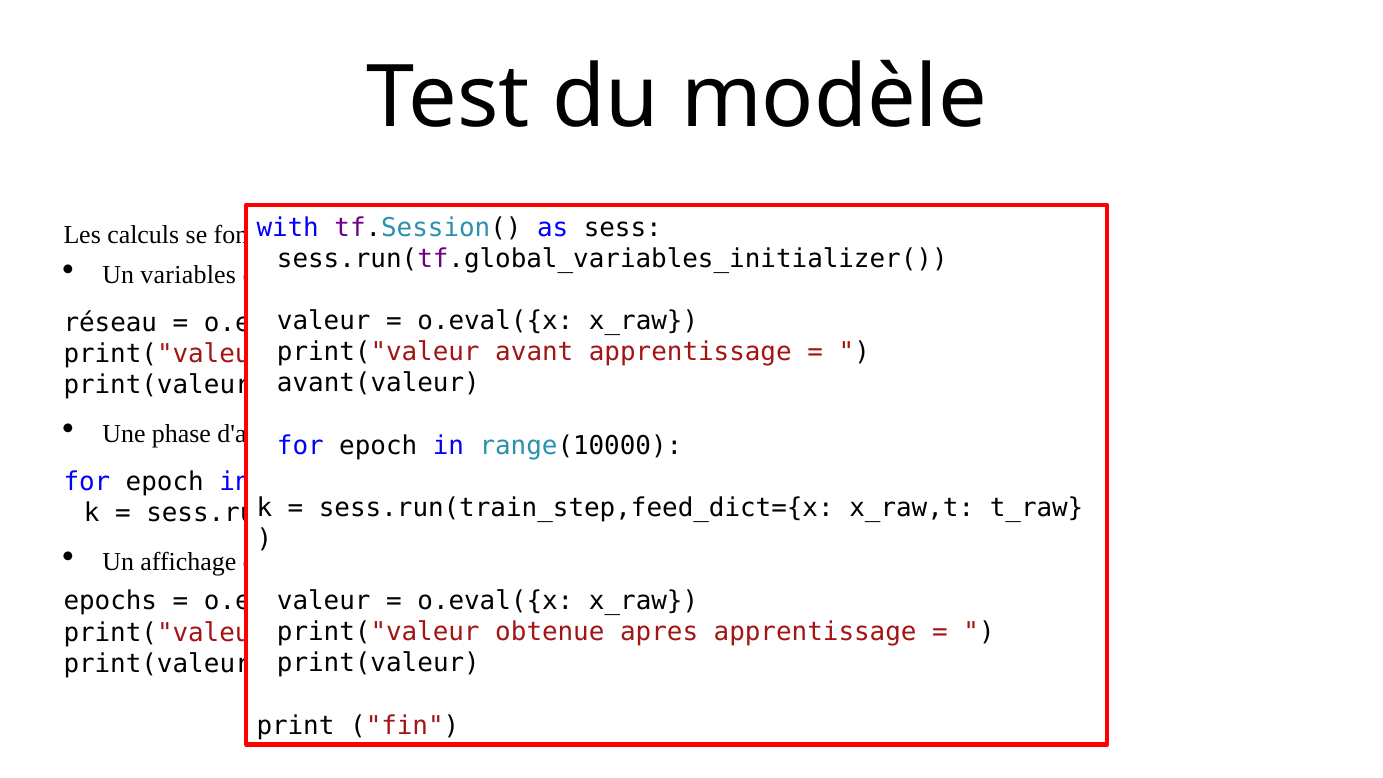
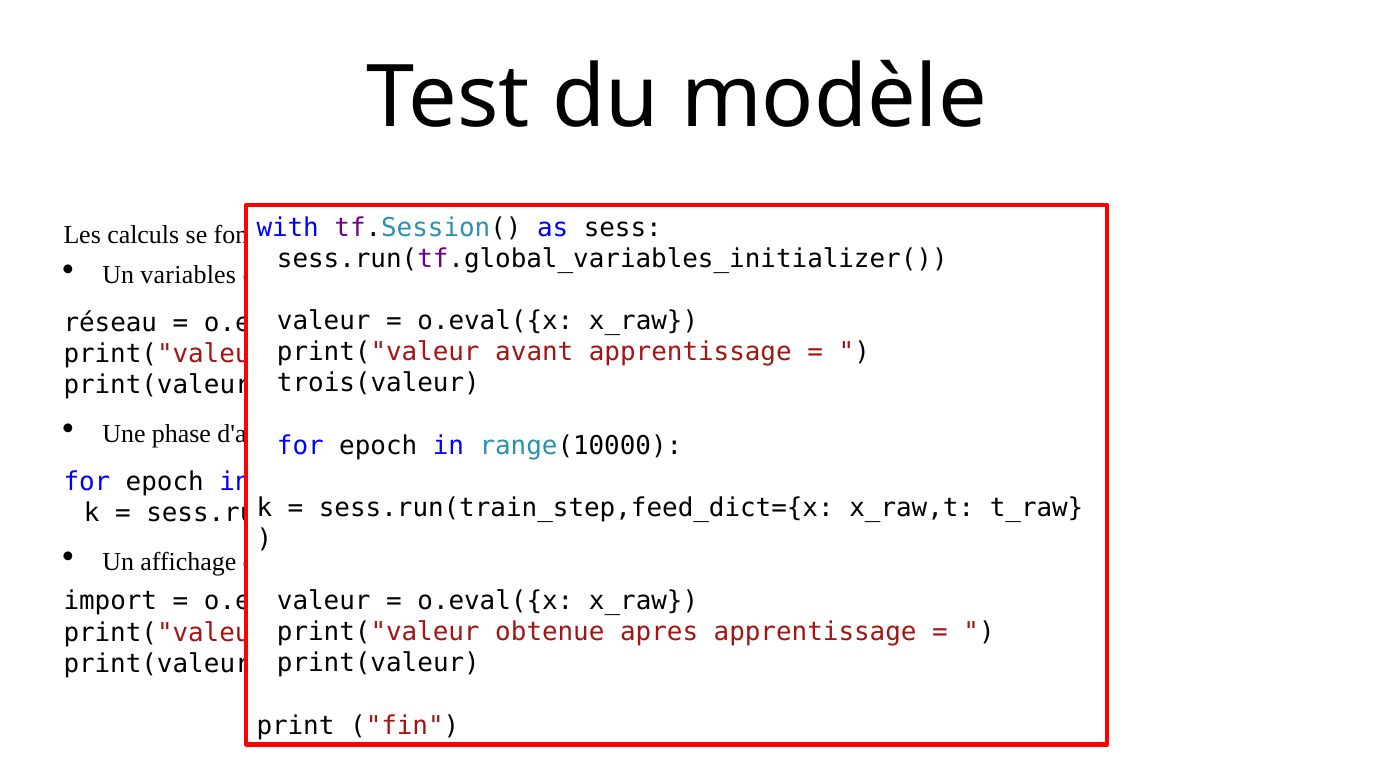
avant(valeur: avant(valeur -> trois(valeur (378, 383)
epochs: epochs -> import (110, 601)
